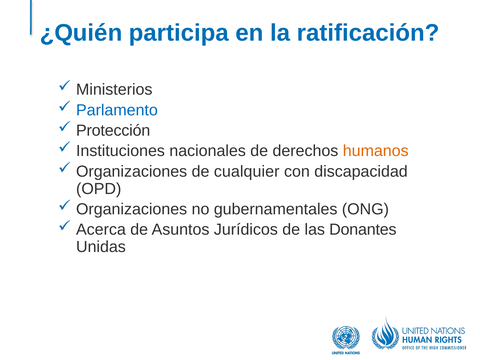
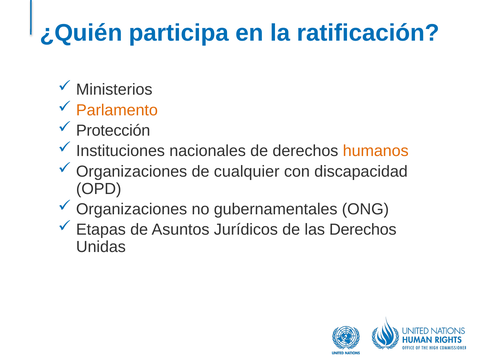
Parlamento colour: blue -> orange (117, 110)
Acerca: Acerca -> Etapas (101, 230)
las Donantes: Donantes -> Derechos (363, 230)
